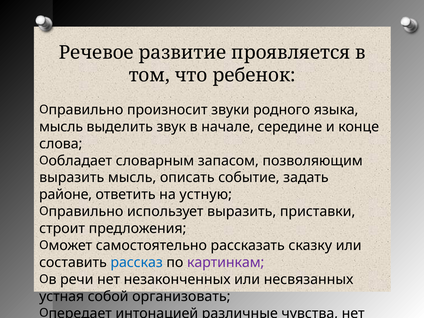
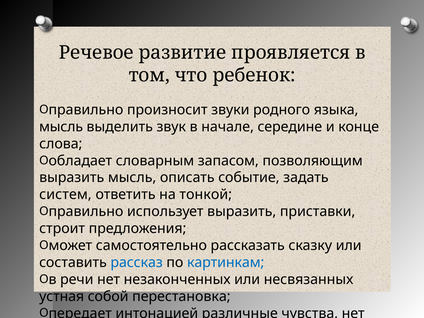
районе: районе -> систем (65, 195)
устную: устную -> тонкой (206, 195)
картинкам colour: purple -> blue (226, 262)
организовать: организовать -> перестановка (181, 296)
